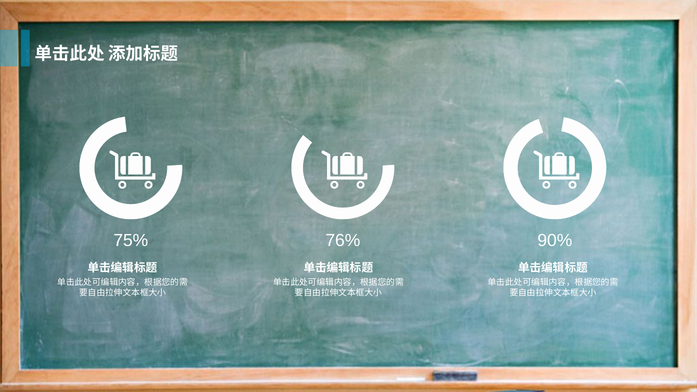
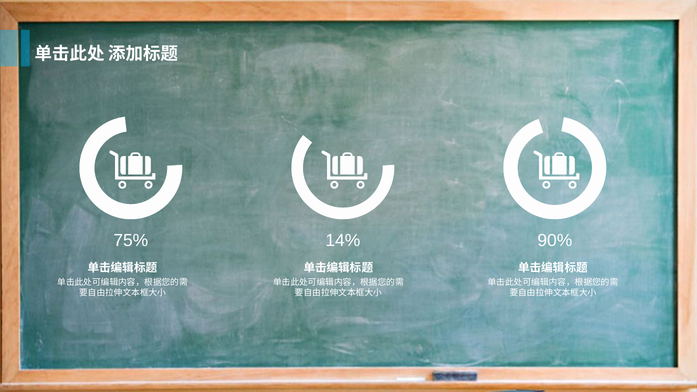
76%: 76% -> 14% (343, 241)
